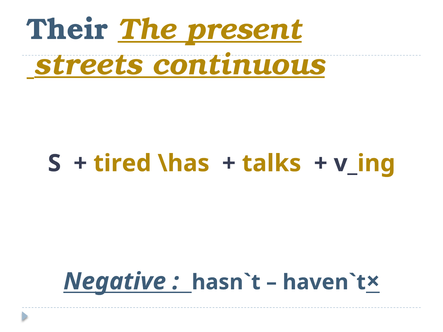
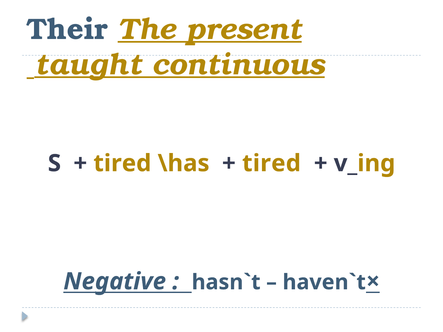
streets: streets -> taught (88, 65)
talks: talks -> tired (272, 163)
